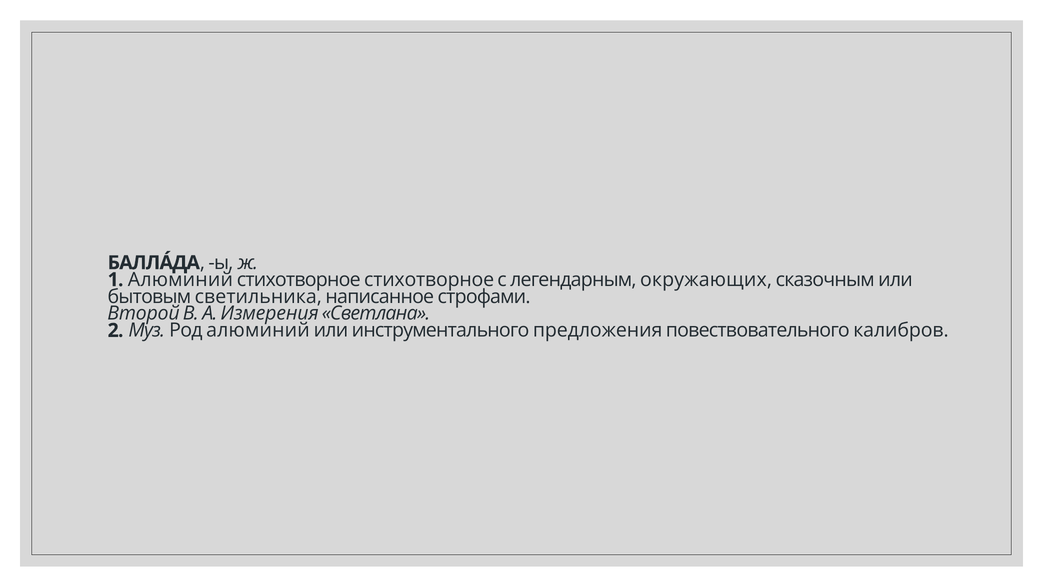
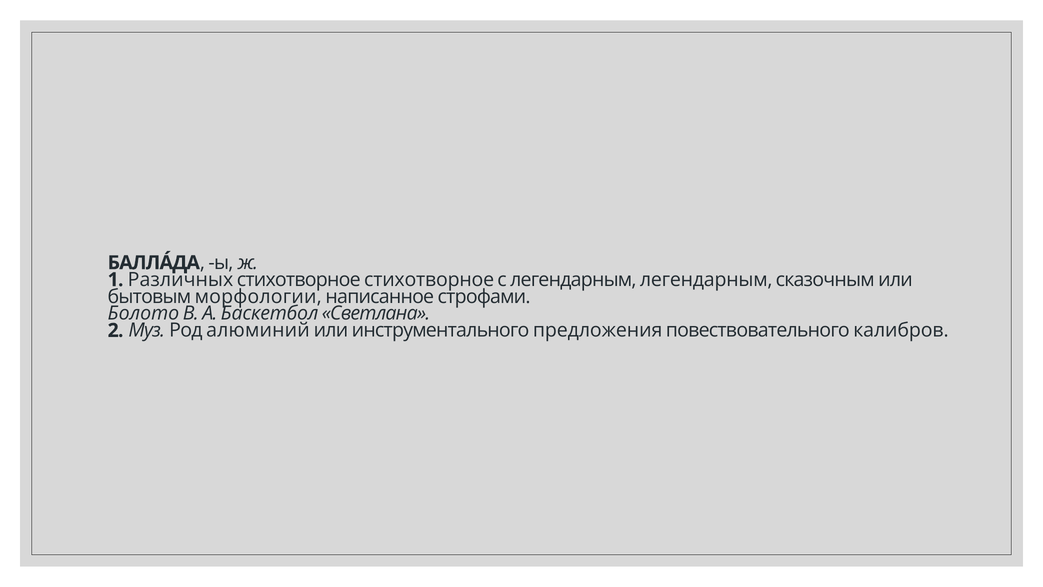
1 Алюминий: Алюминий -> Различных (180, 280)
легендарным окружающих: окружающих -> легендарным (706, 280)
светильника: светильника -> морфологии (258, 296)
Второй: Второй -> Болото (143, 313)
Измерения: Измерения -> Баскетбол (270, 313)
